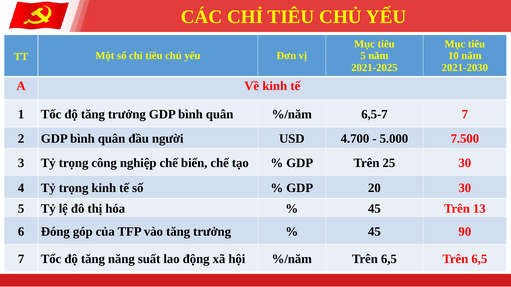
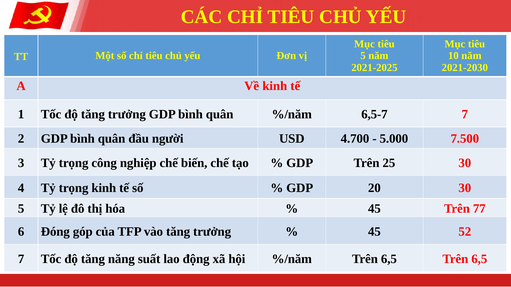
13: 13 -> 77 (479, 209)
90: 90 -> 52 (465, 232)
